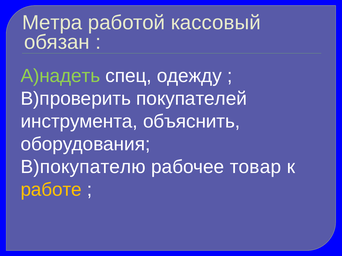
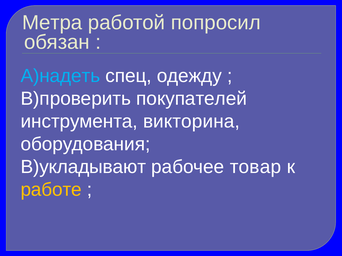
кассовый: кассовый -> попросил (216, 23)
А)надеть colour: light green -> light blue (60, 76)
объяснить: объяснить -> викторина (191, 122)
В)покупателю: В)покупателю -> В)укладывают (83, 167)
